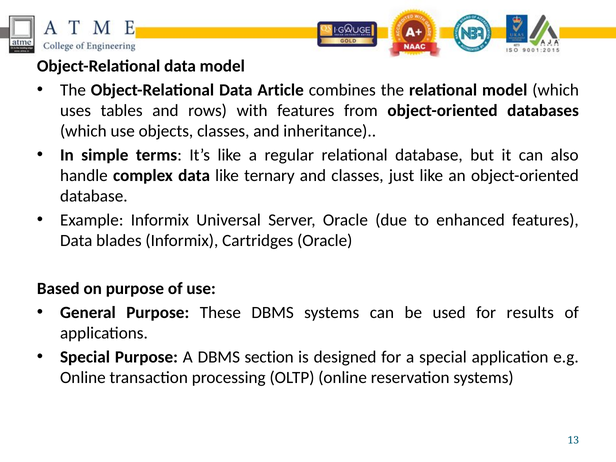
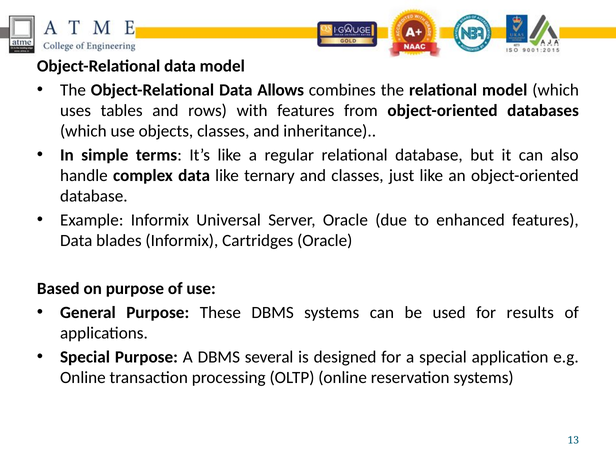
Article: Article -> Allows (281, 90)
section: section -> several (269, 357)
